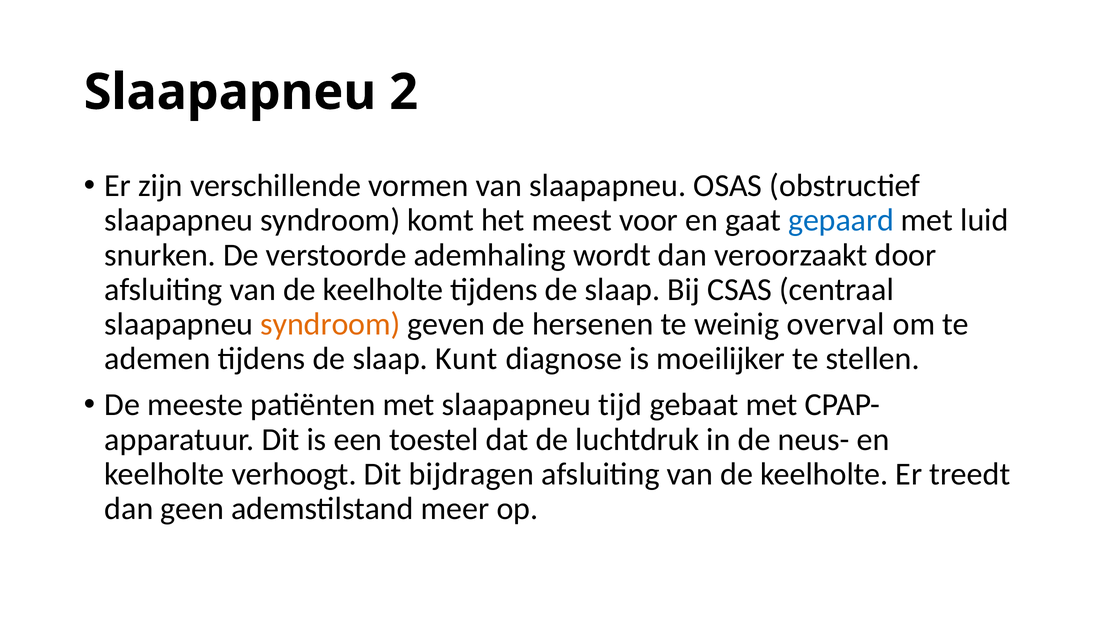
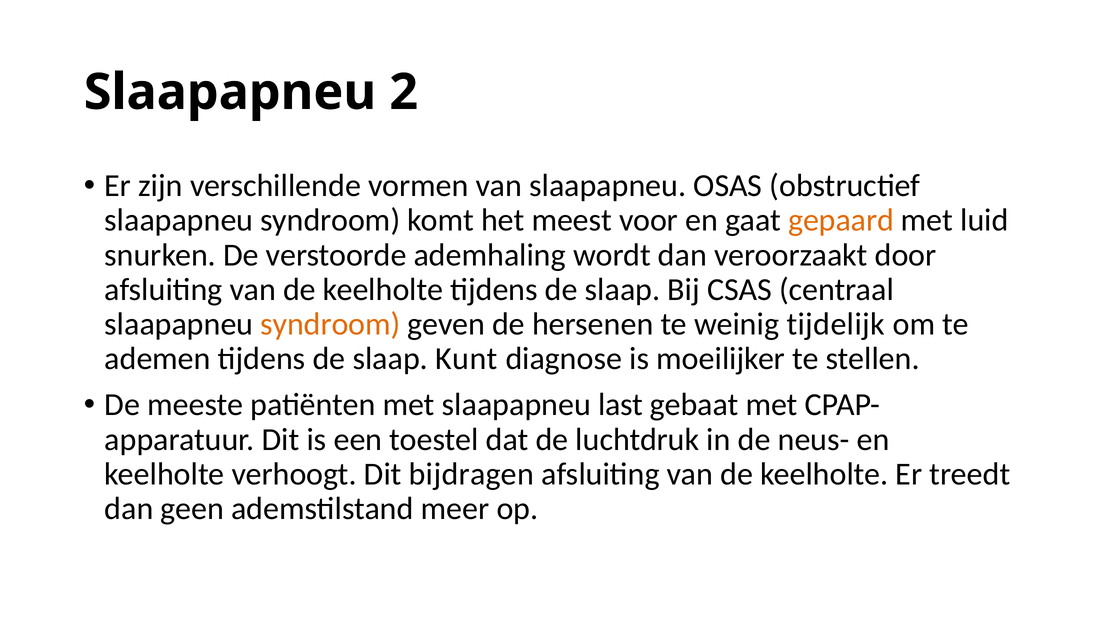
gepaard colour: blue -> orange (841, 220)
overval: overval -> tijdelijk (836, 324)
tijd: tijd -> last (621, 405)
